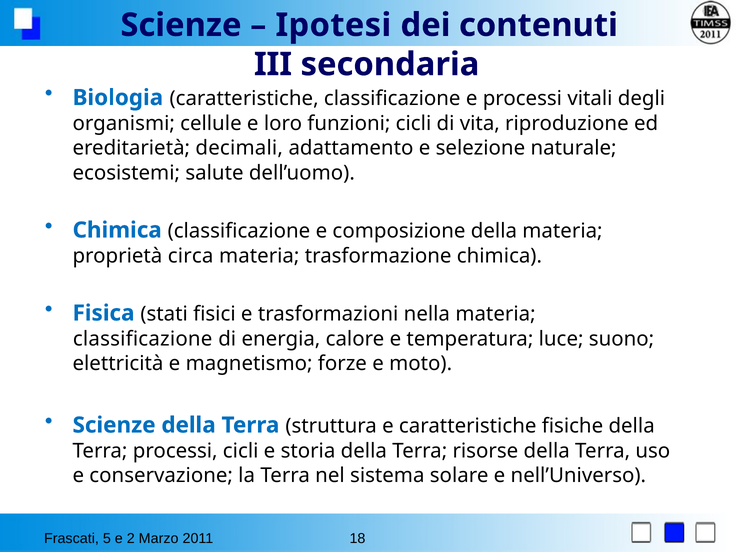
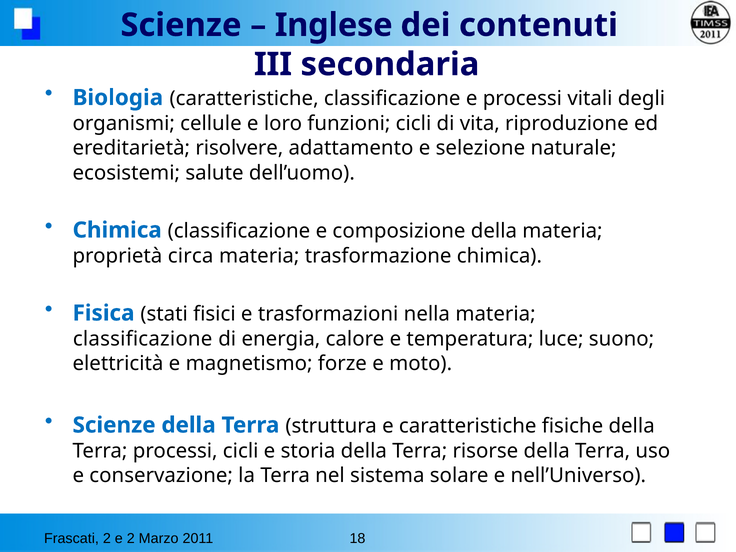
Ipotesi: Ipotesi -> Inglese (334, 25)
decimali: decimali -> risolvere (239, 148)
Frascati 5: 5 -> 2 (107, 539)
